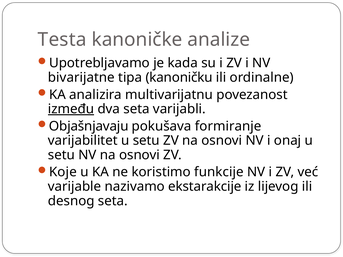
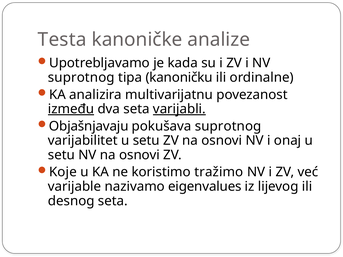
bivarijatne: bivarijatne -> suprotnog (81, 78)
varijabli underline: none -> present (179, 109)
pokušava formiranje: formiranje -> suprotnog (228, 126)
funkcije: funkcije -> tražimo (219, 172)
ekstarakcije: ekstarakcije -> eigenvalues (205, 187)
